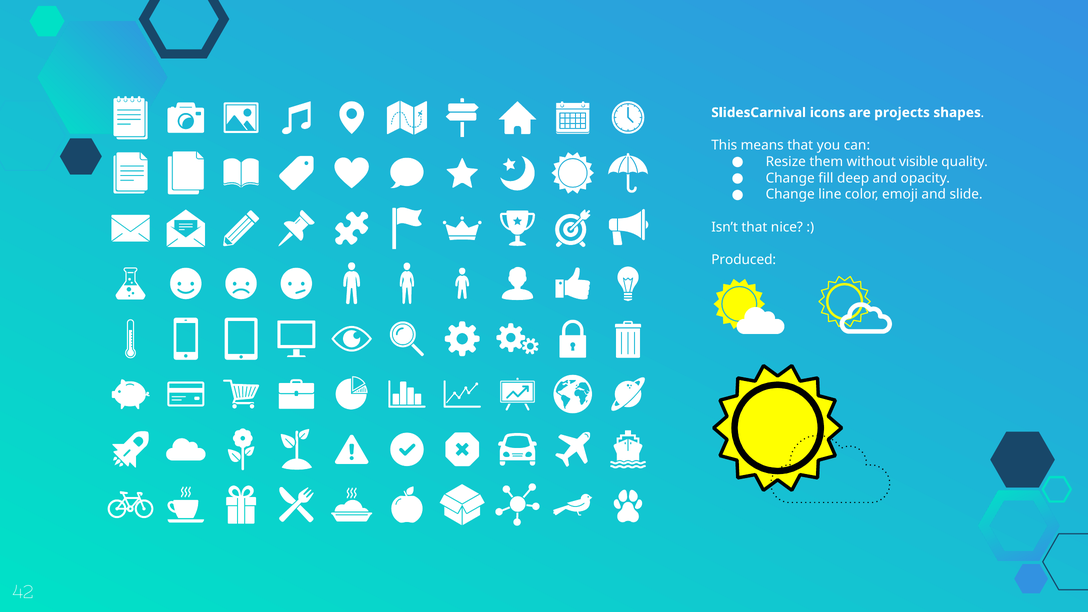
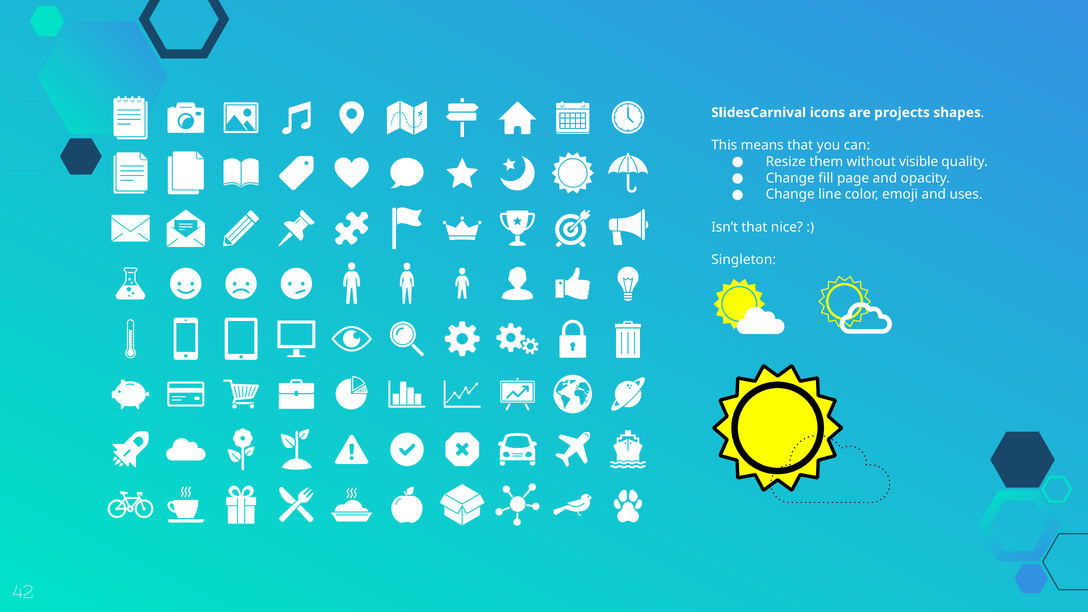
deep: deep -> page (853, 178)
slide: slide -> uses (966, 194)
Produced: Produced -> Singleton (744, 260)
